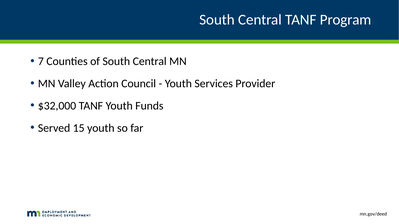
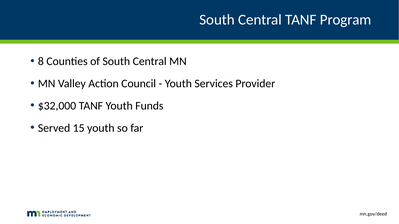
7: 7 -> 8 (41, 61)
